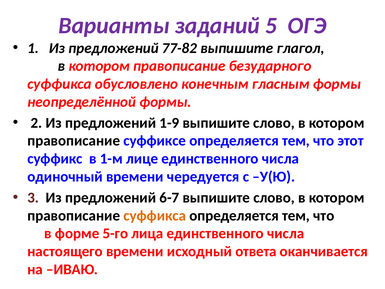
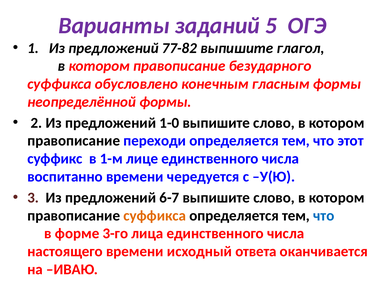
1-9: 1-9 -> 1-0 (169, 123)
суффиксе: суффиксе -> переходи (155, 141)
одиночный: одиночный -> воспитанно (65, 177)
что colour: black -> blue (324, 215)
5-го: 5-го -> 3-го (115, 233)
